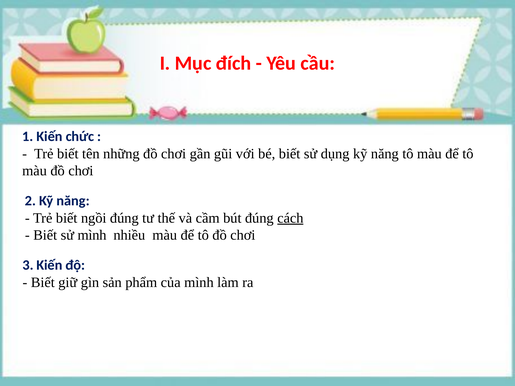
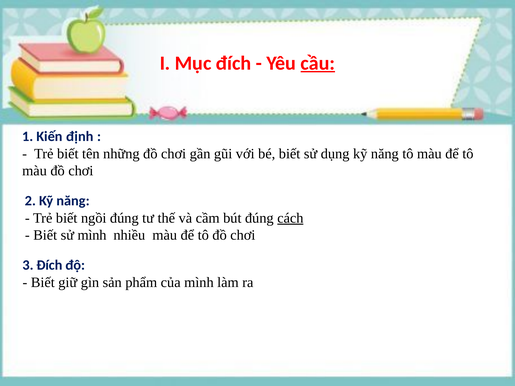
cầu underline: none -> present (318, 63)
chức: chức -> định (80, 137)
3 Kiến: Kiến -> Đích (50, 265)
